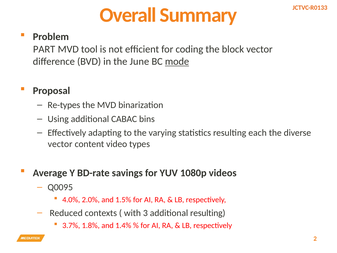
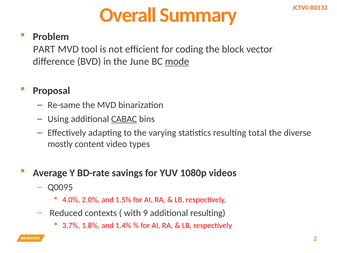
Re-types: Re-types -> Re-same (64, 105)
CABAC underline: none -> present (124, 119)
each: each -> total (258, 133)
vector: vector -> mostly (60, 144)
3: 3 -> 9 (145, 213)
